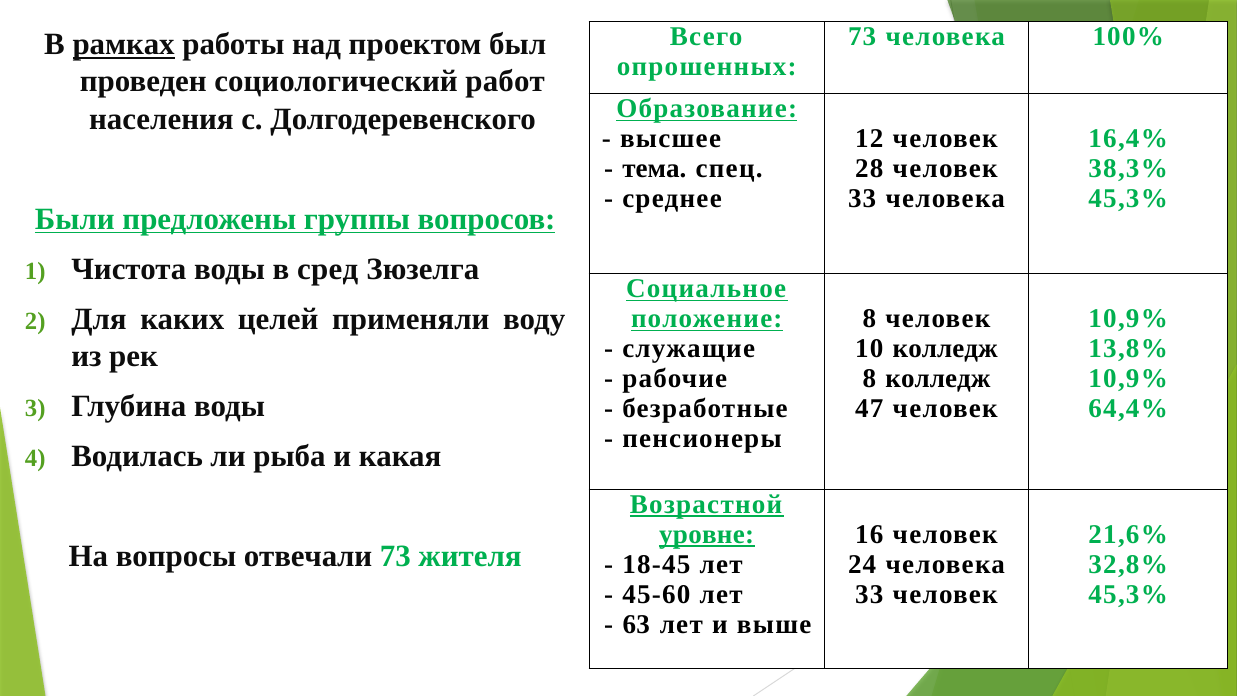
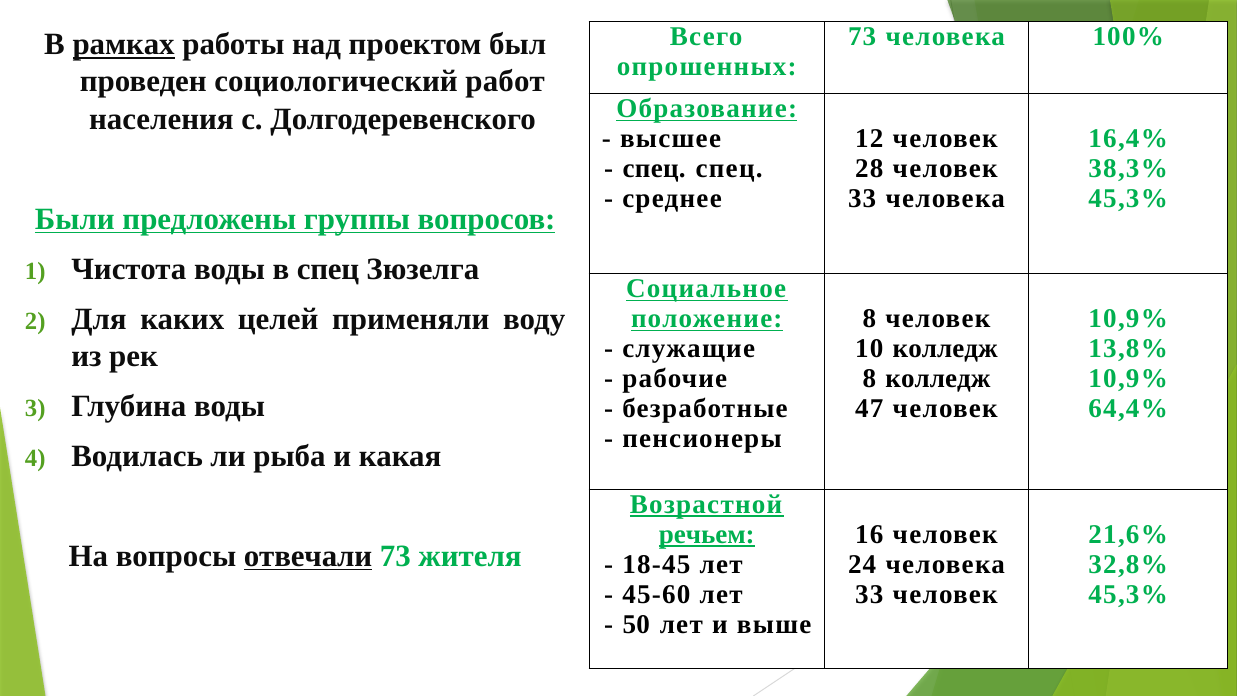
тема: тема -> спец (654, 169)
в сред: сред -> спец (328, 269)
уровне: уровне -> речьем (707, 534)
отвечали underline: none -> present (308, 556)
63: 63 -> 50 (636, 624)
